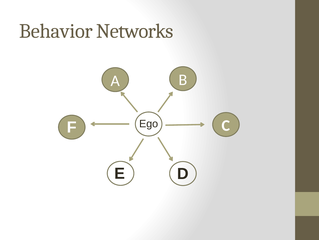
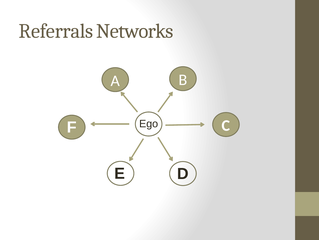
Behavior: Behavior -> Referrals (56, 31)
